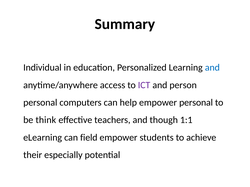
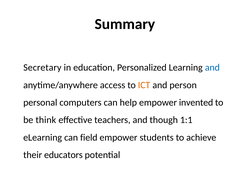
Individual: Individual -> Secretary (42, 68)
ICT colour: purple -> orange (144, 85)
empower personal: personal -> invented (196, 103)
especially: especially -> educators (63, 155)
